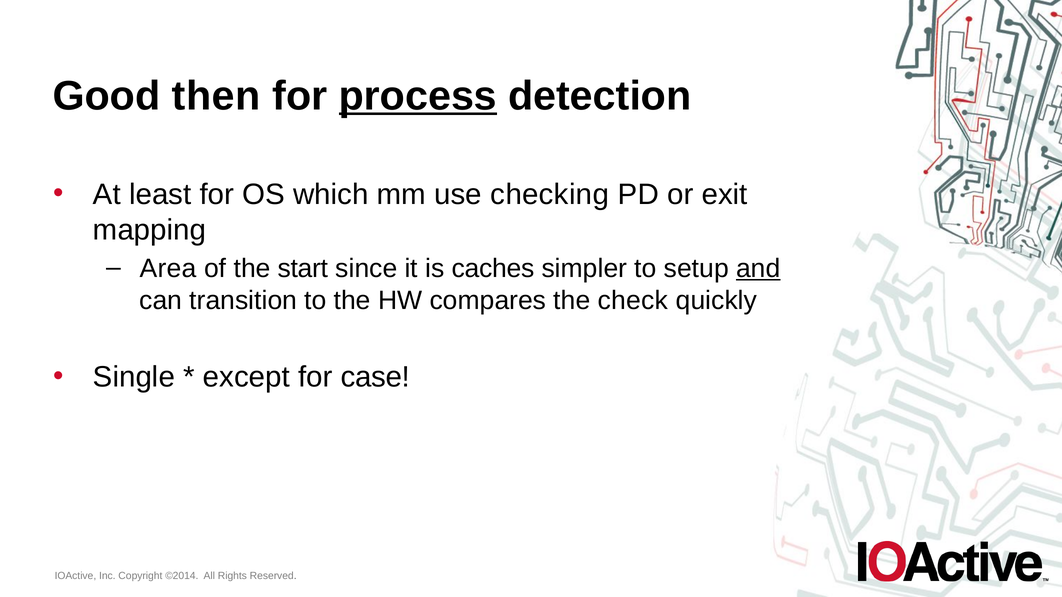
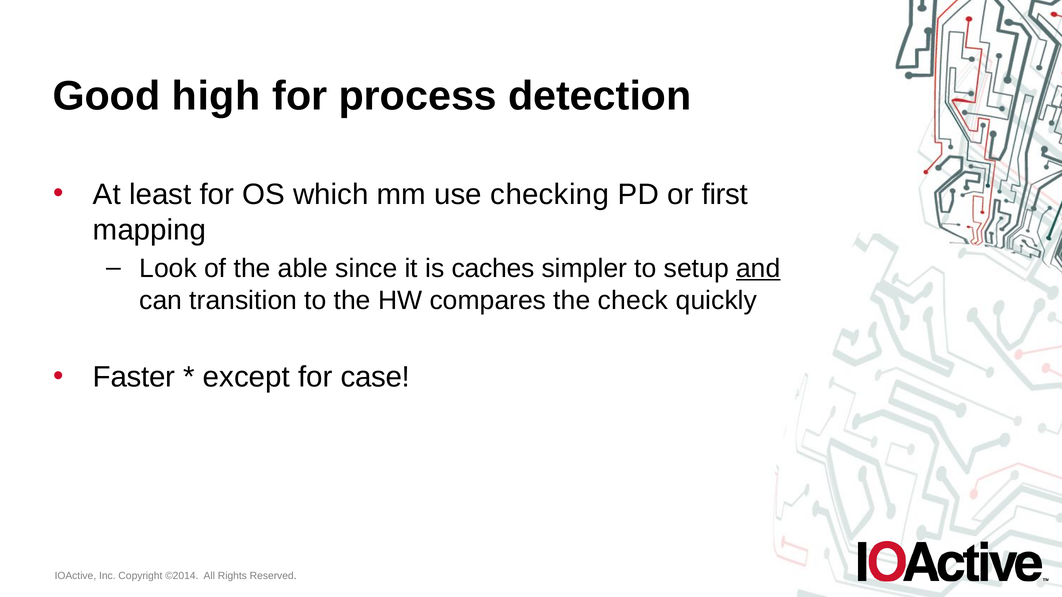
then: then -> high (216, 96)
process underline: present -> none (418, 96)
exit: exit -> first (725, 195)
Area: Area -> Look (168, 269)
start: start -> able (303, 269)
Single: Single -> Faster (134, 377)
